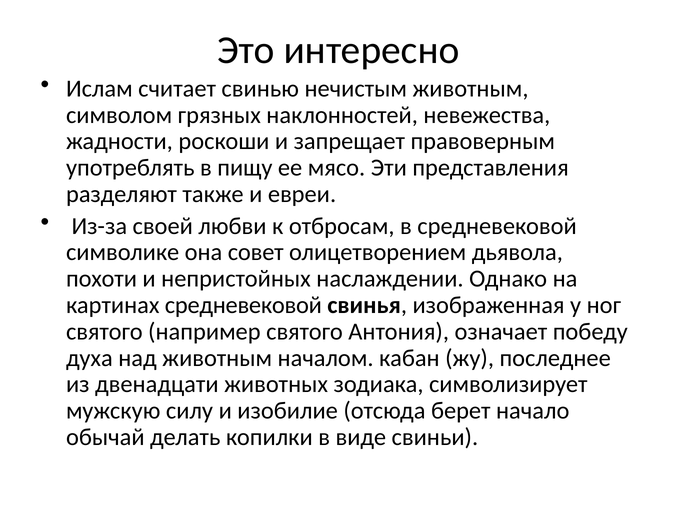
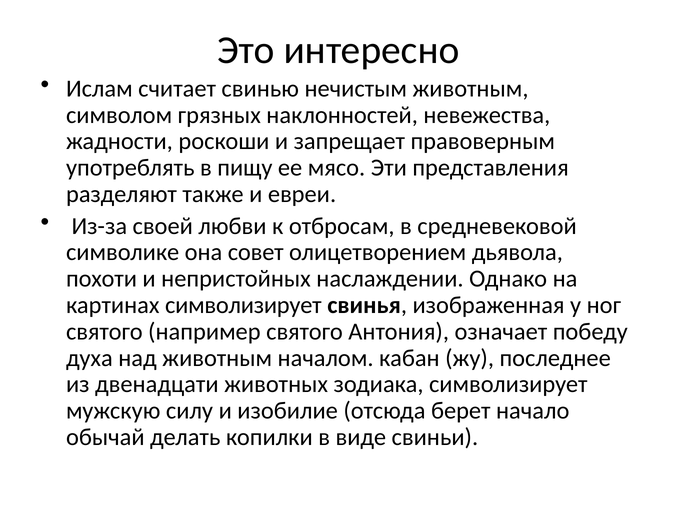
картинах средневековой: средневековой -> символизирует (243, 305)
